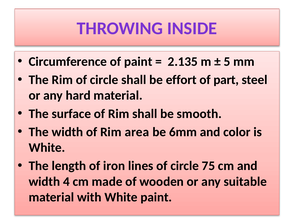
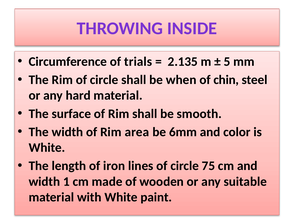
of paint: paint -> trials (138, 62)
effort: effort -> when (181, 80)
part: part -> chin (226, 80)
4: 4 -> 1 (66, 182)
